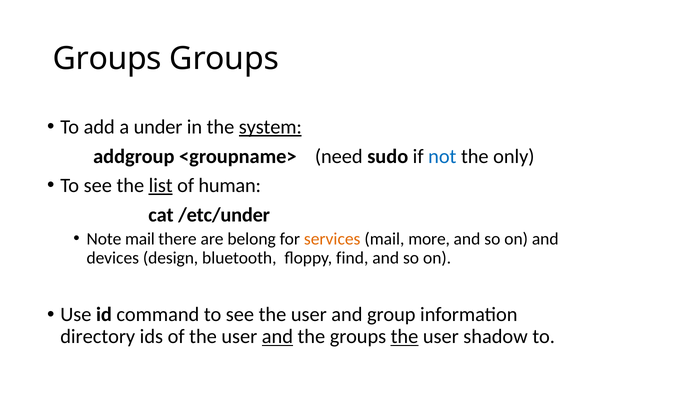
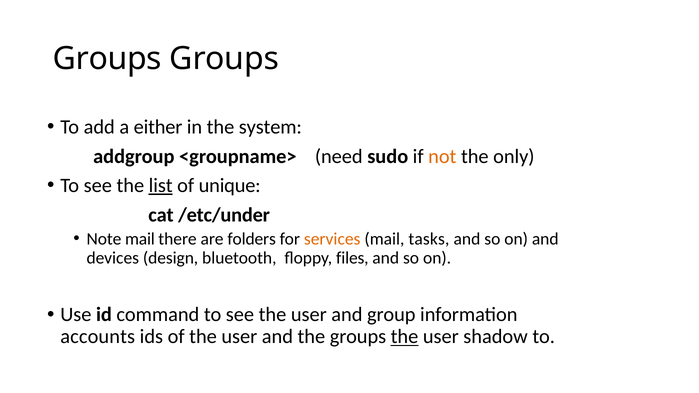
under: under -> either (158, 127)
system underline: present -> none (270, 127)
not colour: blue -> orange (442, 156)
human: human -> unique (230, 186)
belong: belong -> folders (252, 239)
more: more -> tasks (429, 239)
find: find -> files (352, 258)
directory: directory -> accounts (98, 337)
and underline: present -> none (277, 337)
